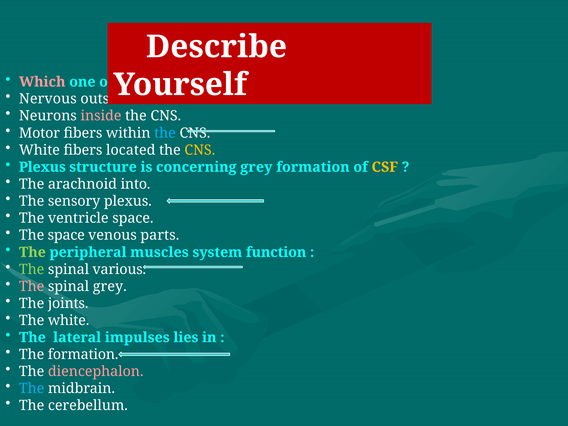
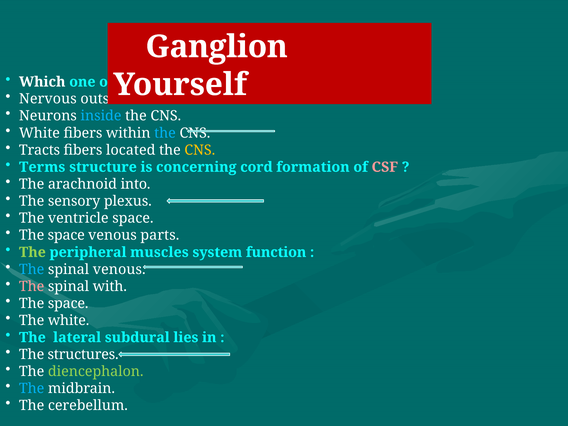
Describe: Describe -> Ganglion (217, 47)
Which colour: pink -> white (42, 82)
inside colour: pink -> light blue (101, 116)
Motor: Motor -> White (39, 133)
White: White -> Tracts (40, 150)
Plexus: Plexus -> Terms (42, 167)
concerning grey: grey -> cord (256, 167)
CSF colour: yellow -> pink (385, 167)
The colour: light green -> light blue (32, 269)
spinal various: various -> venous (119, 269)
spinal grey: grey -> with (110, 286)
joints: joints -> space (68, 303)
impulses: impulses -> subdural (137, 337)
The formation: formation -> structures (83, 355)
diencephalon colour: pink -> light green (96, 372)
